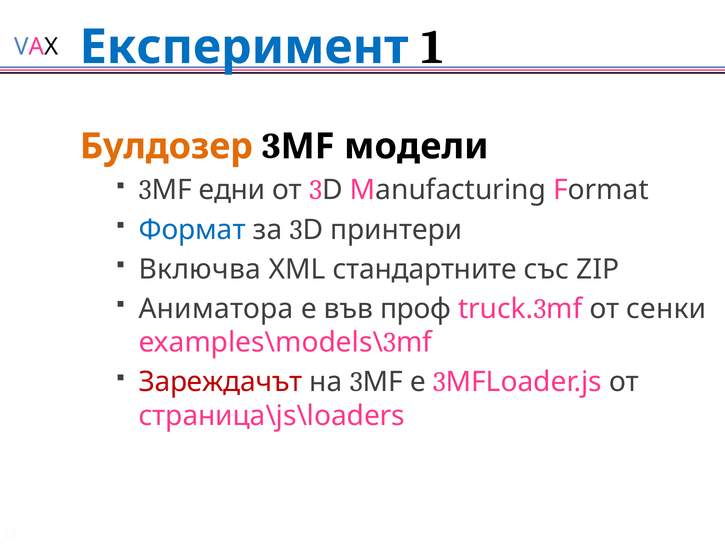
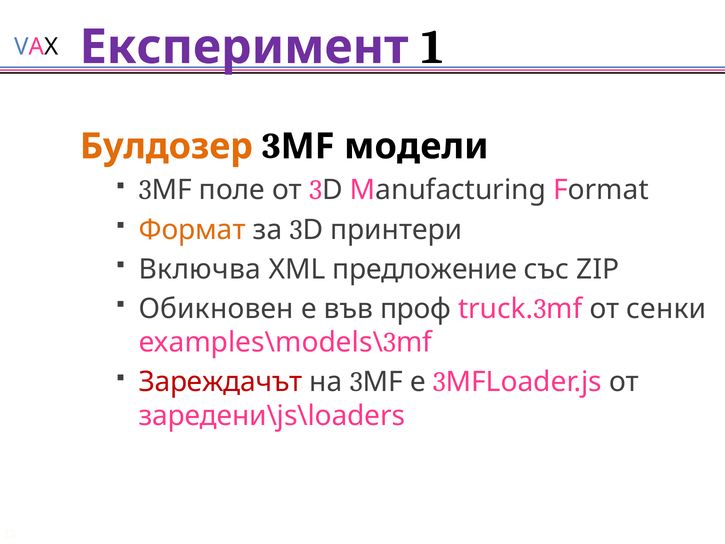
Експеримент colour: blue -> purple (244, 47)
едни: едни -> поле (232, 190)
Формат colour: blue -> orange (192, 230)
стандартните: стандартните -> предложение (425, 269)
Аниматора: Аниматора -> Обикновен (216, 309)
страница\js\loaders: страница\js\loaders -> заредени\js\loaders (272, 416)
